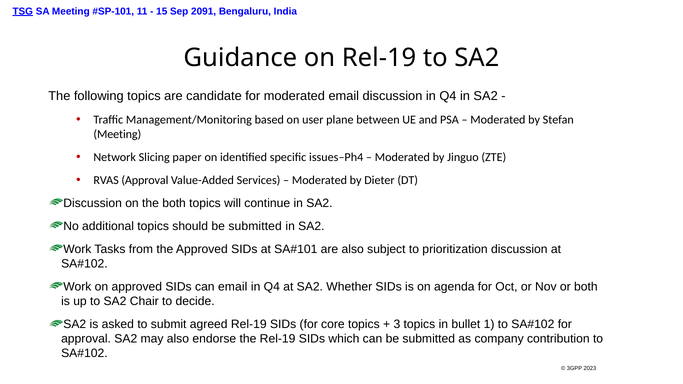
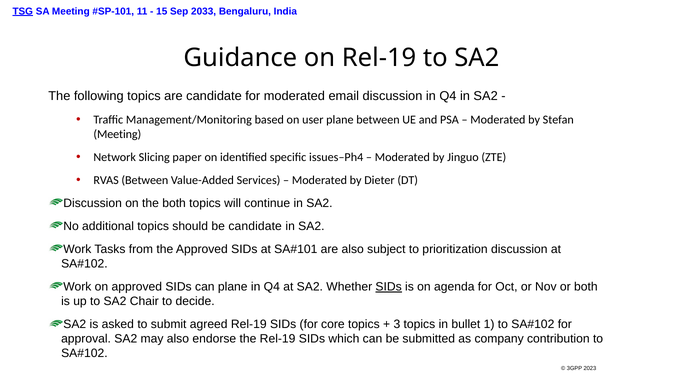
2091: 2091 -> 2033 (204, 11)
RVAS Approval: Approval -> Between (145, 180)
should be submitted: submitted -> candidate (255, 226)
can email: email -> plane (233, 287)
SIDs underline: none -> present (389, 287)
